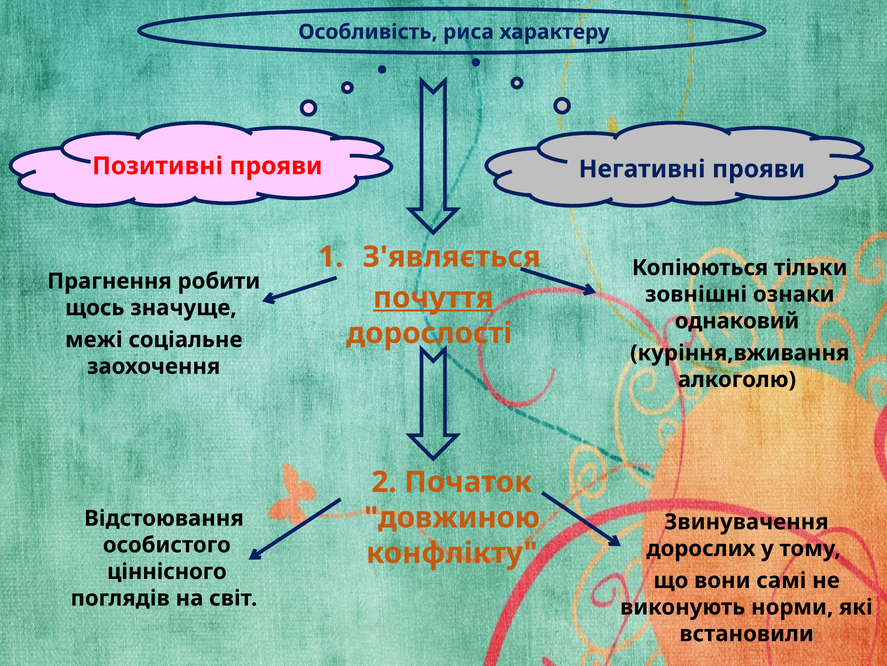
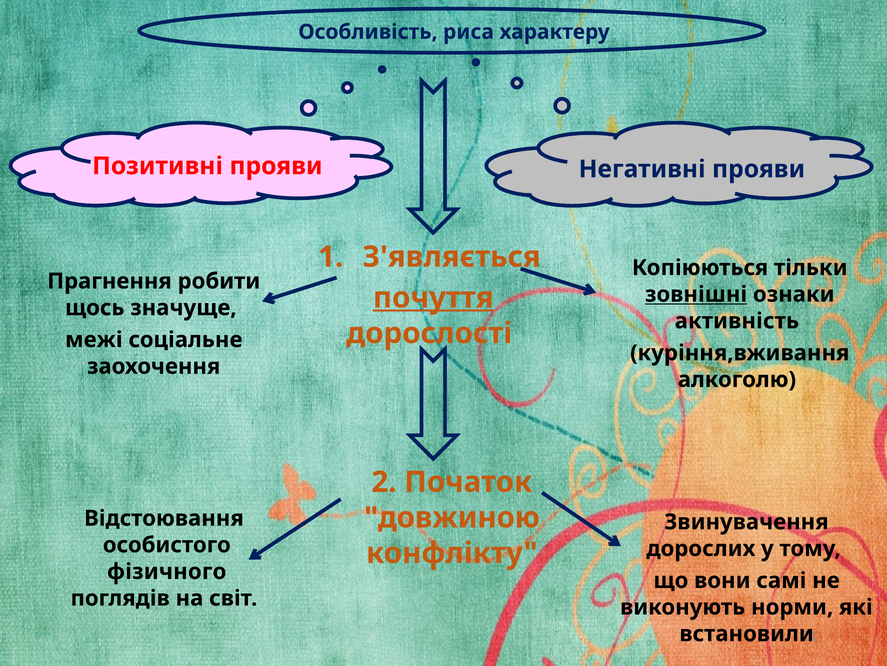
зовнішні underline: none -> present (696, 294)
однаковий: однаковий -> активність (737, 321)
ціннісного: ціннісного -> фізичного (167, 571)
